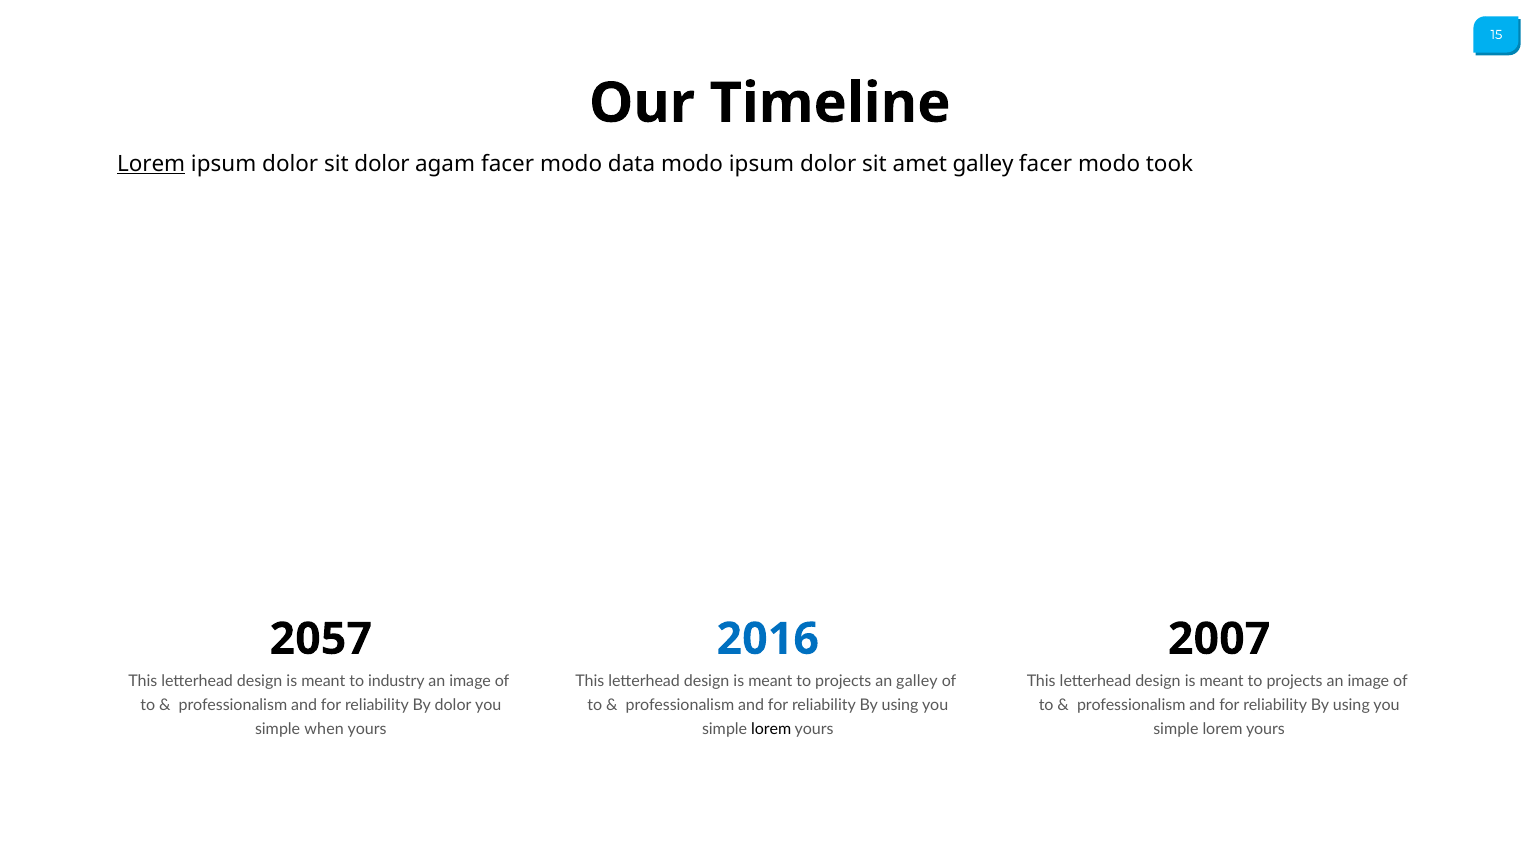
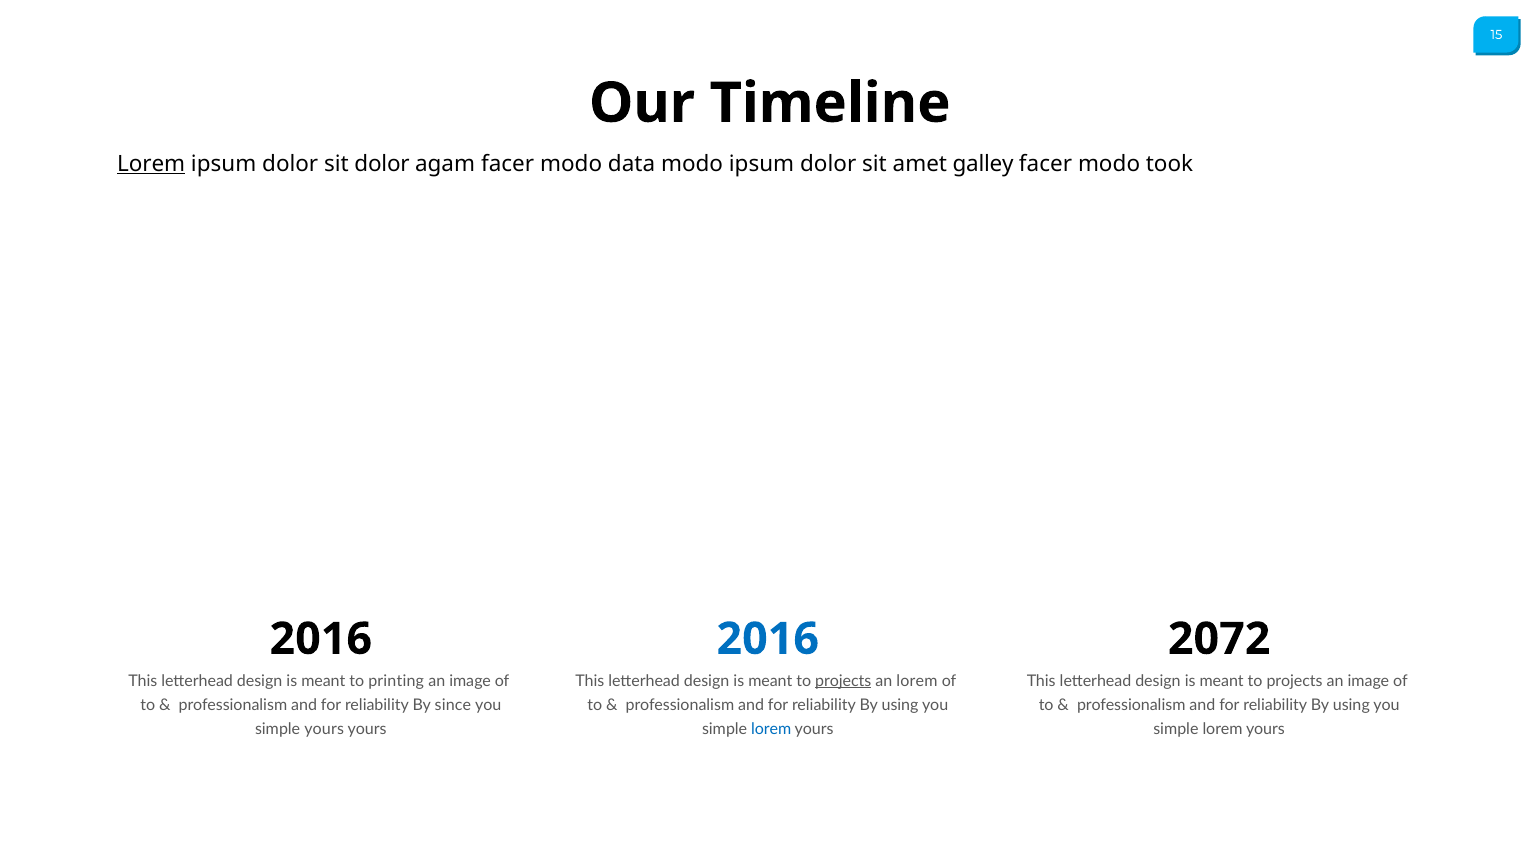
2057: 2057 -> 2016 (321, 639)
2007: 2007 -> 2072 (1219, 639)
industry: industry -> printing (396, 681)
projects underline: none -> present (843, 681)
an galley: galley -> lorem (917, 681)
By dolor: dolor -> since (453, 705)
simple when: when -> yours (324, 729)
lorem colour: black -> blue (771, 729)
